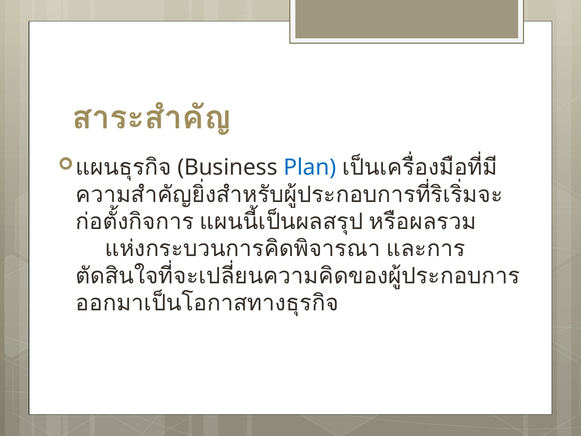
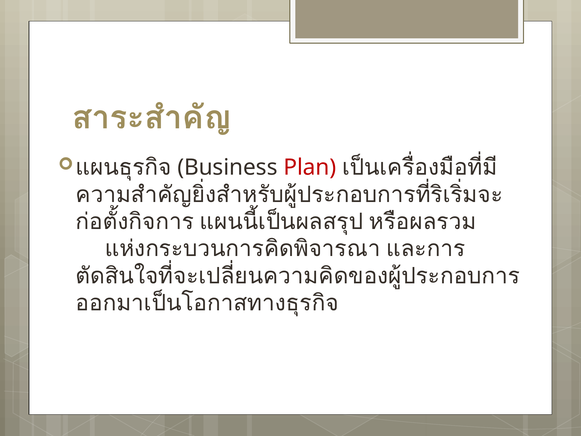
Plan colour: blue -> red (310, 167)
